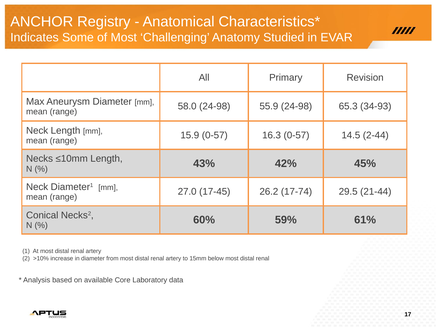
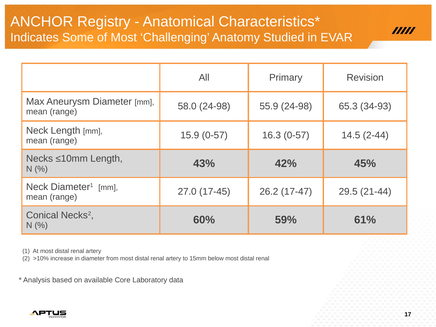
17-74: 17-74 -> 17-47 (297, 192)
